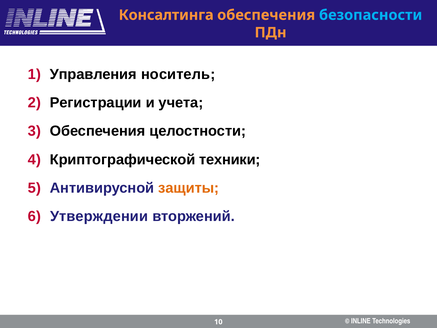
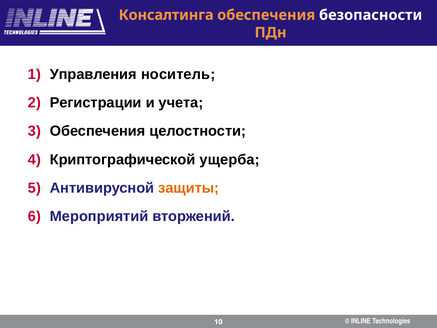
безопасности colour: light blue -> white (371, 15)
техники: техники -> ущерба (230, 159)
Утверждении: Утверждении -> Мероприятий (99, 216)
